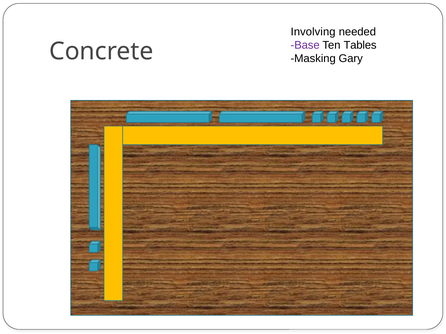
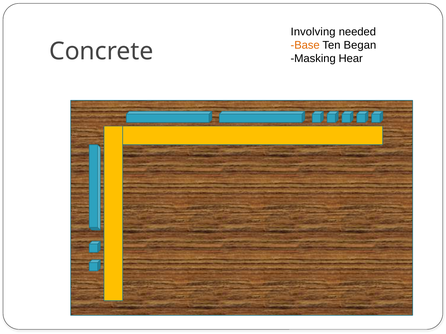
Base colour: purple -> orange (305, 45)
Tables: Tables -> Began (360, 45)
Gary: Gary -> Hear (351, 59)
